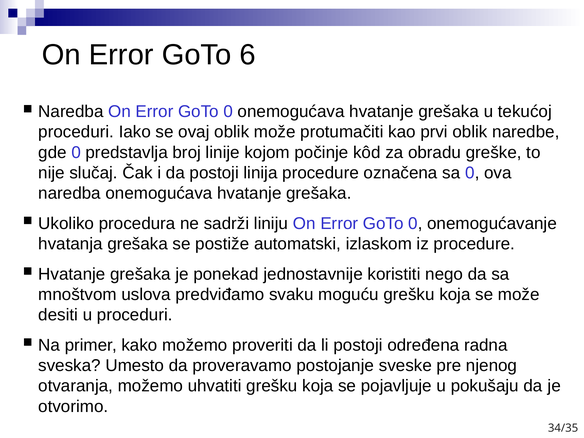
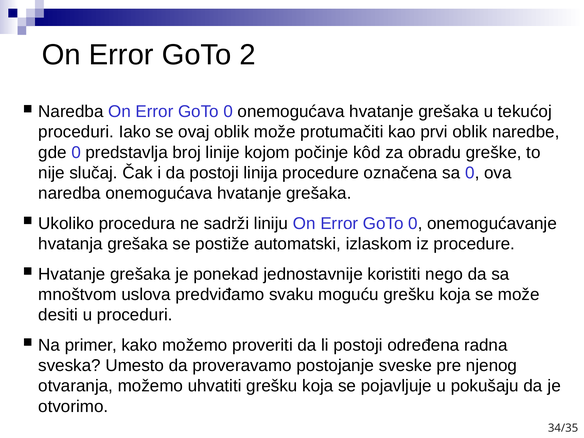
6: 6 -> 2 (248, 55)
